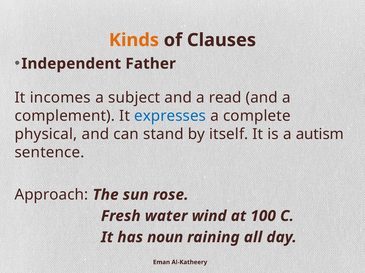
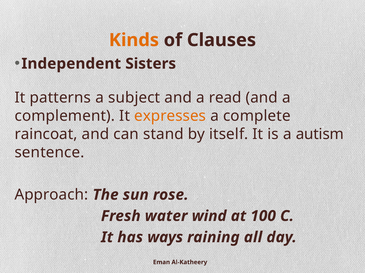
Father: Father -> Sisters (151, 64)
incomes: incomes -> patterns (60, 98)
expresses colour: blue -> orange (170, 116)
physical: physical -> raincoat (46, 134)
noun: noun -> ways (165, 238)
